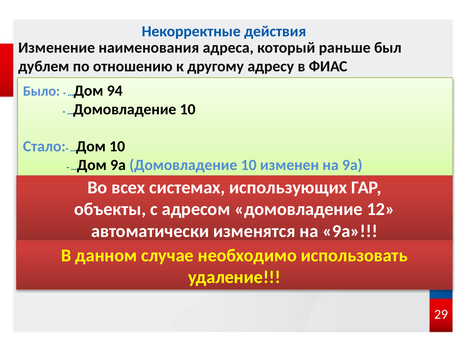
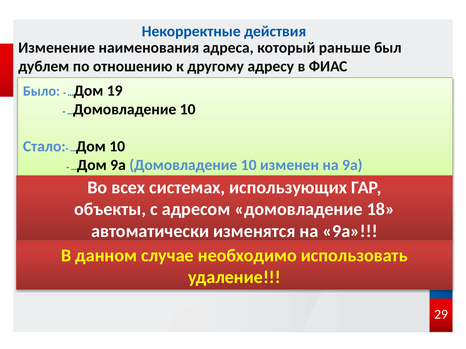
94: 94 -> 19 (115, 91)
12: 12 -> 18 (381, 210)
